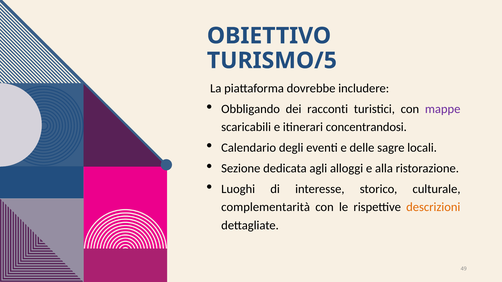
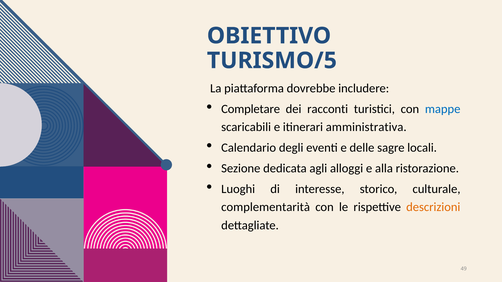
Obbligando: Obbligando -> Completare (251, 109)
mappe colour: purple -> blue (443, 109)
concentrandosi: concentrandosi -> amministrativa (366, 127)
